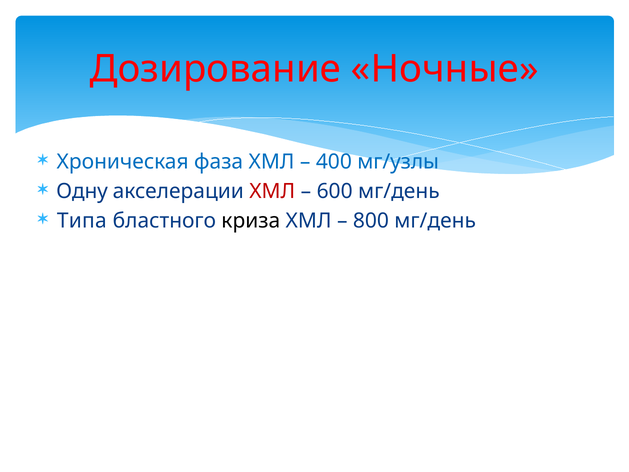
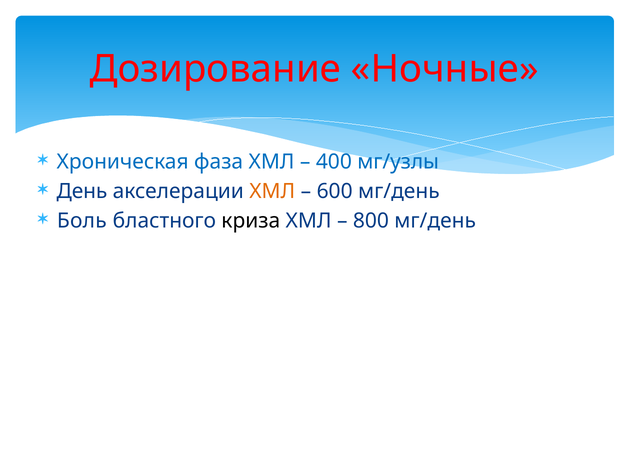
Одну: Одну -> День (82, 191)
ХМЛ colour: red -> orange (272, 191)
Типа: Типа -> Боль (82, 221)
